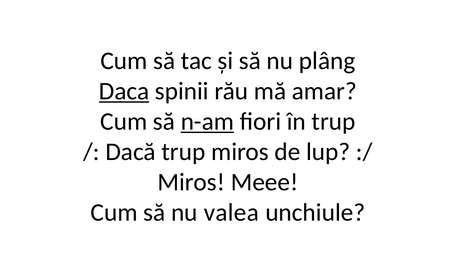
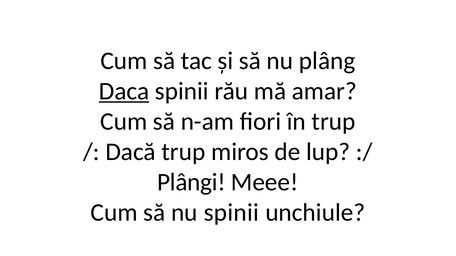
n-am underline: present -> none (207, 122)
Miros: Miros -> Plângi (191, 182)
nu valea: valea -> spinii (231, 213)
